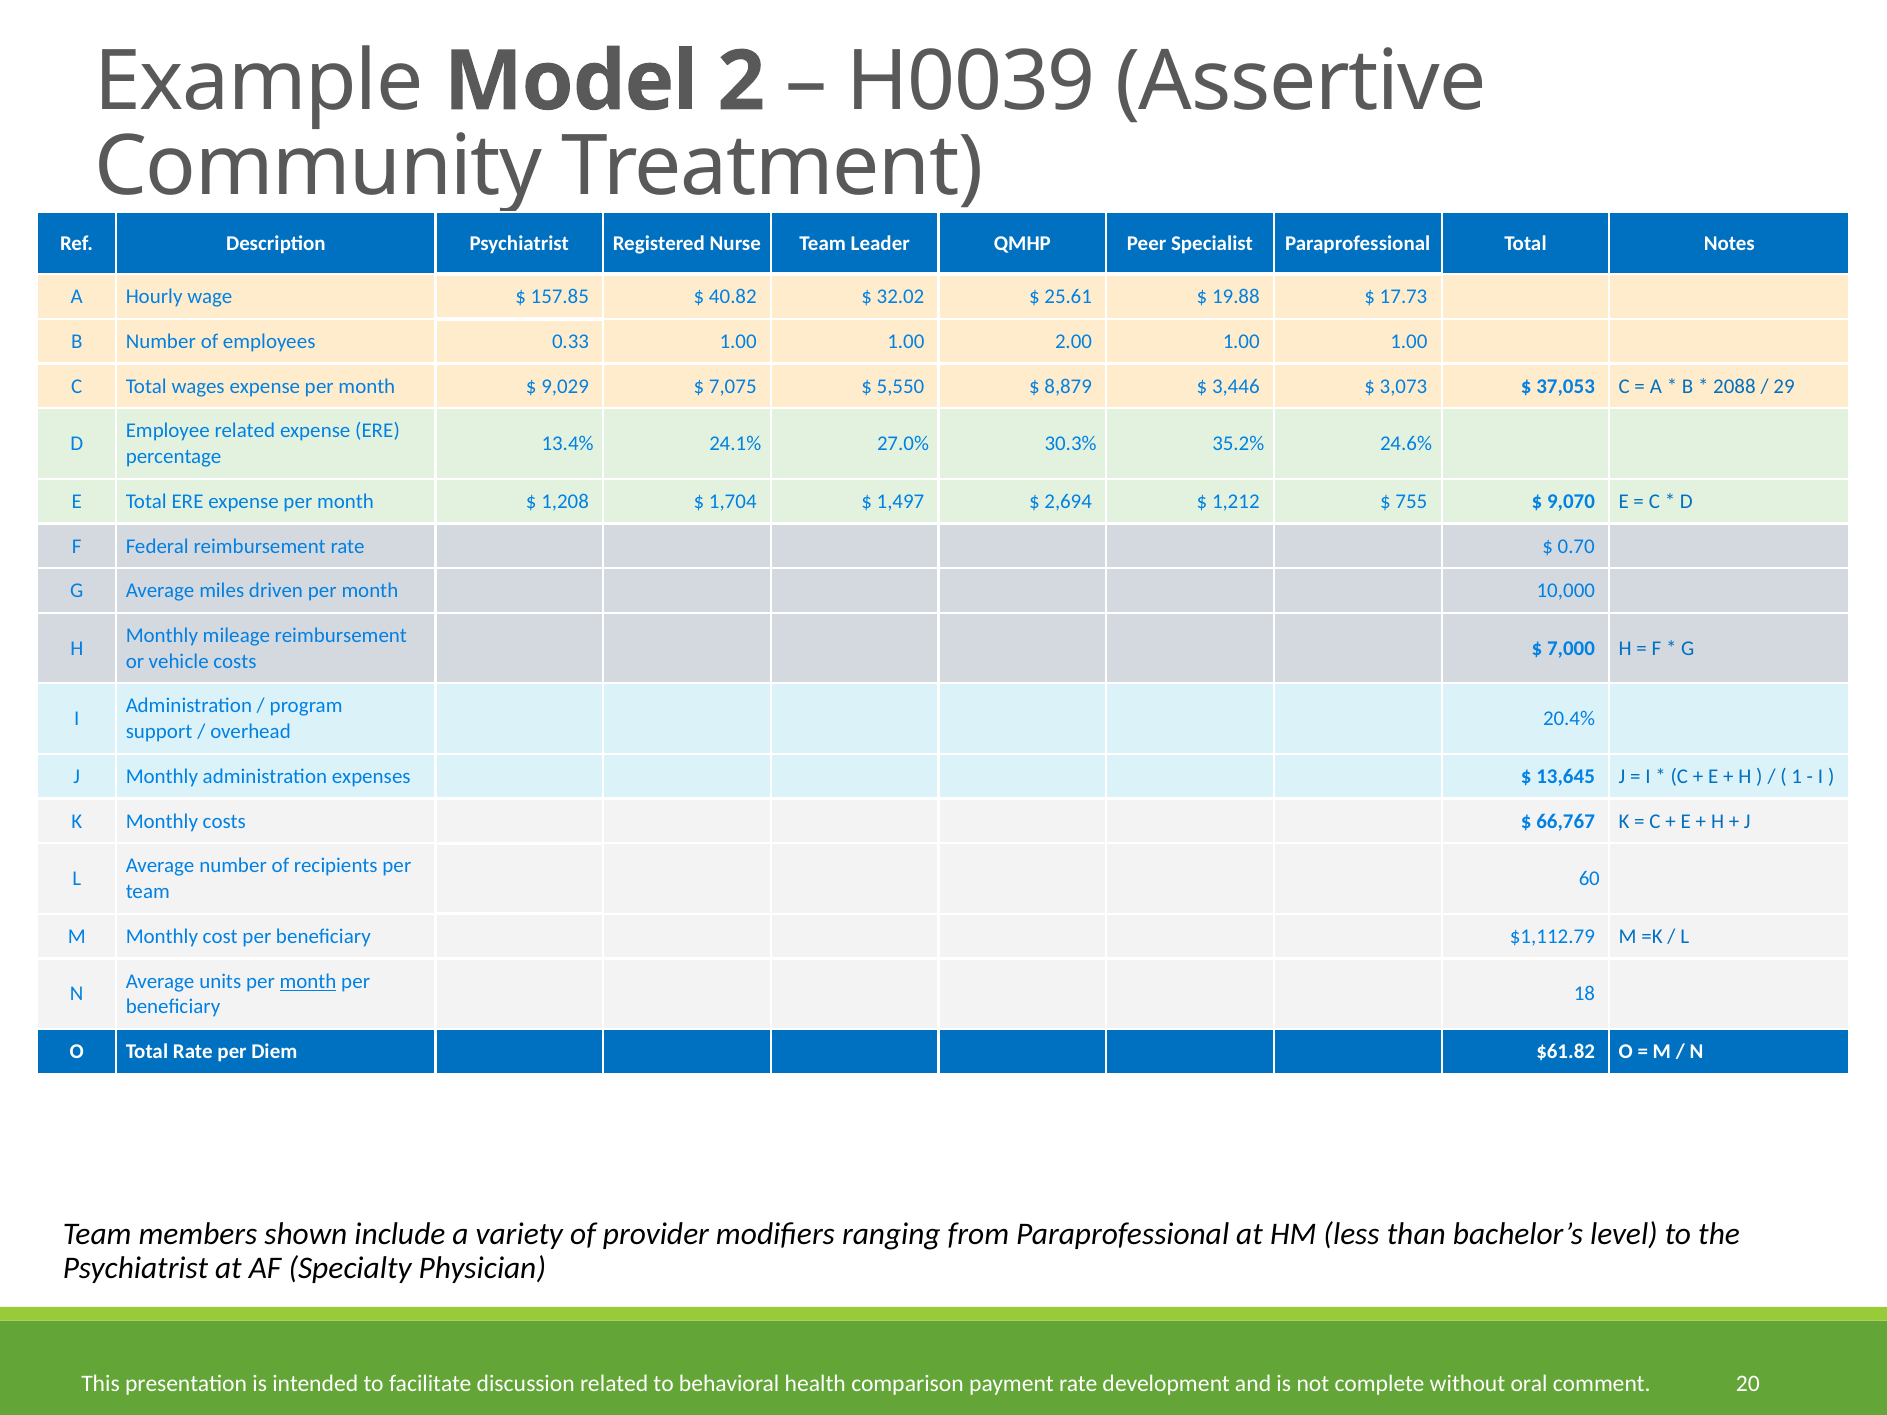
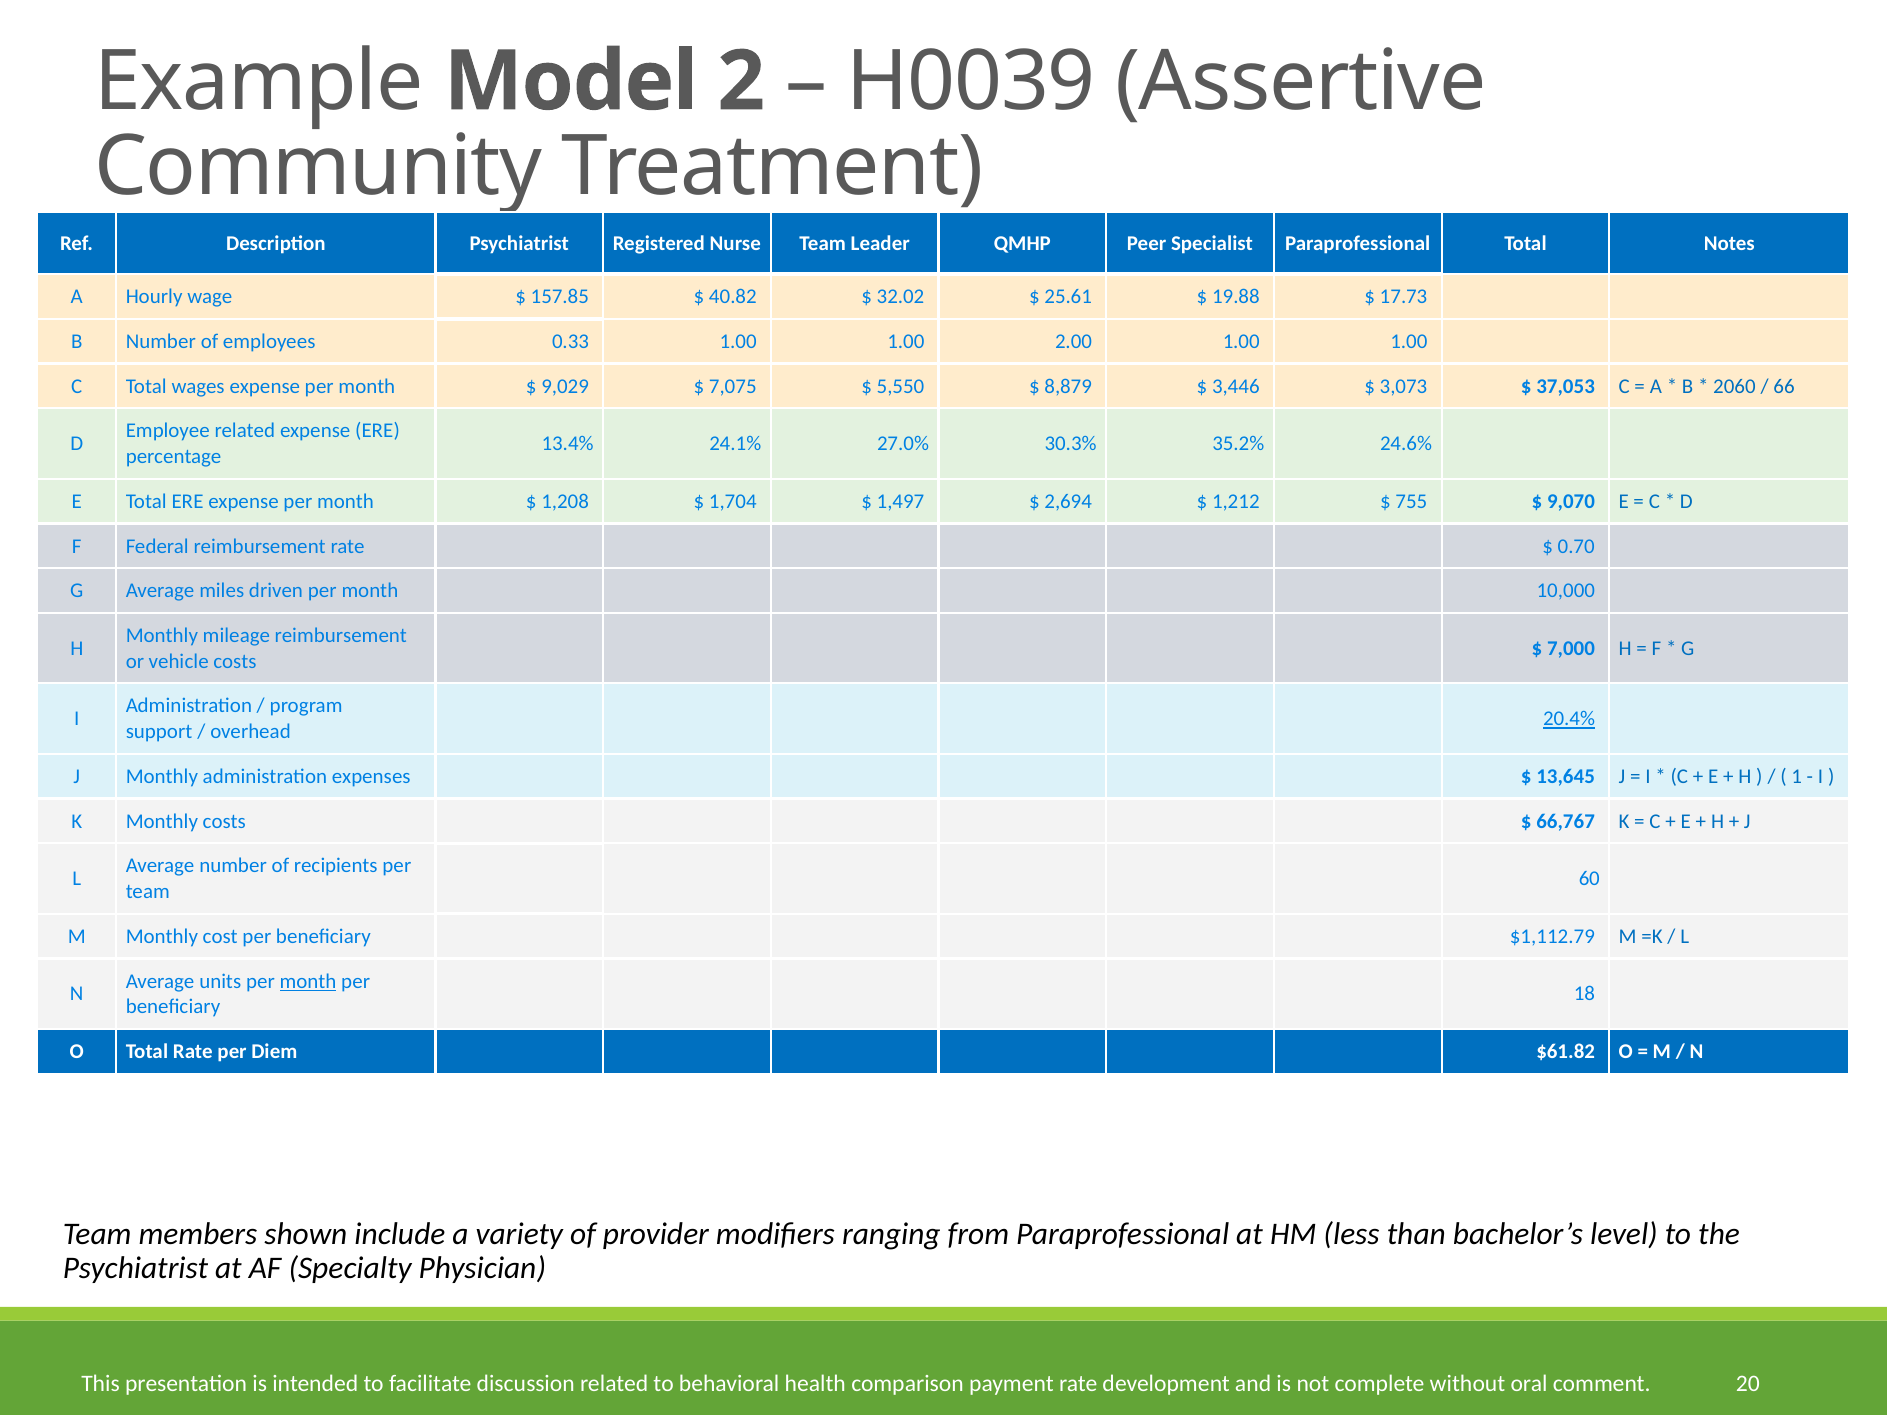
2088: 2088 -> 2060 (1734, 386)
29: 29 -> 66 (1784, 386)
20.4% underline: none -> present (1569, 719)
